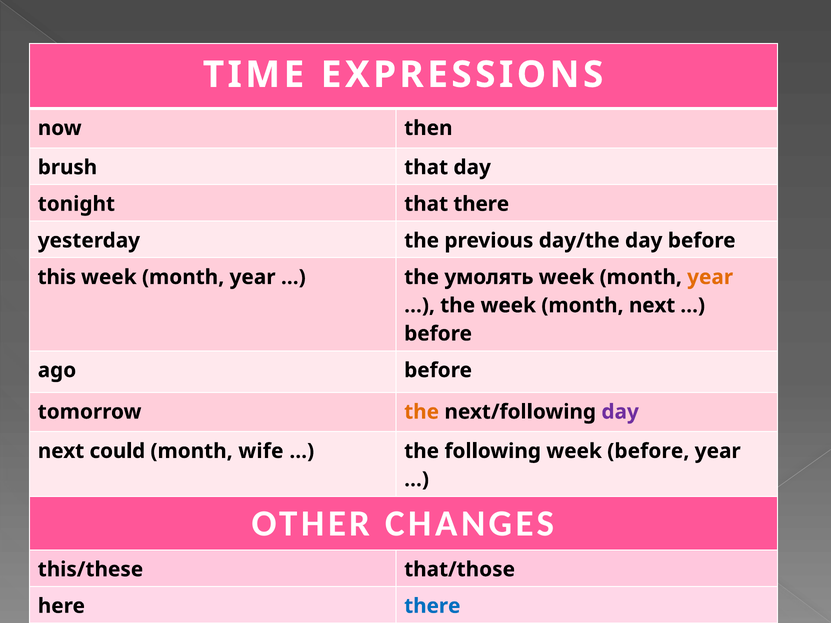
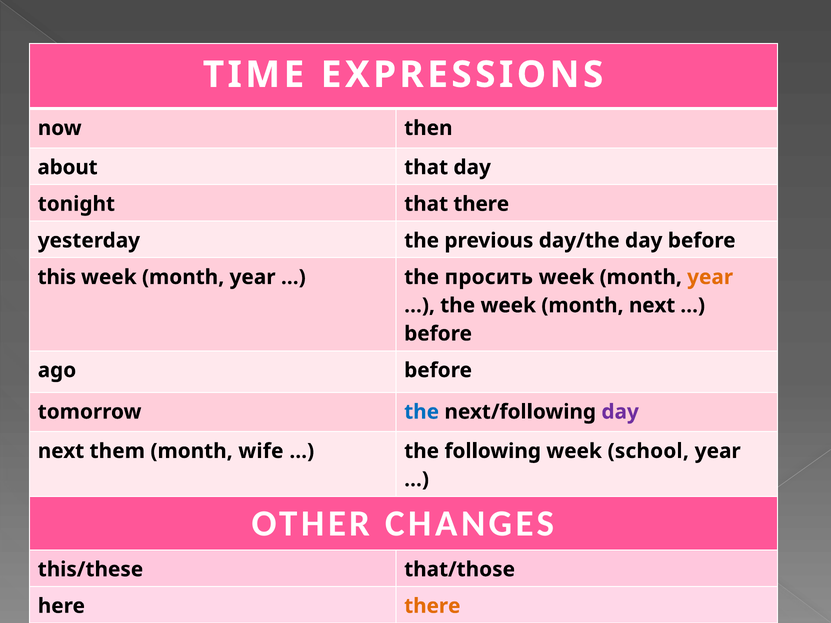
brush: brush -> about (68, 167)
умолять: умолять -> просить (489, 277)
the colour: orange -> blue (422, 412)
could: could -> them (117, 451)
week before: before -> school (648, 451)
there colour: blue -> orange (432, 606)
